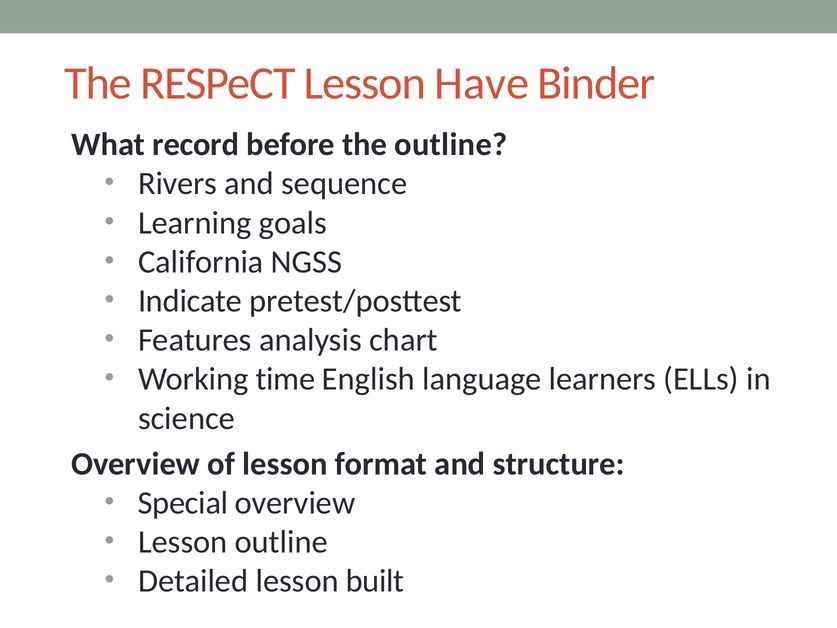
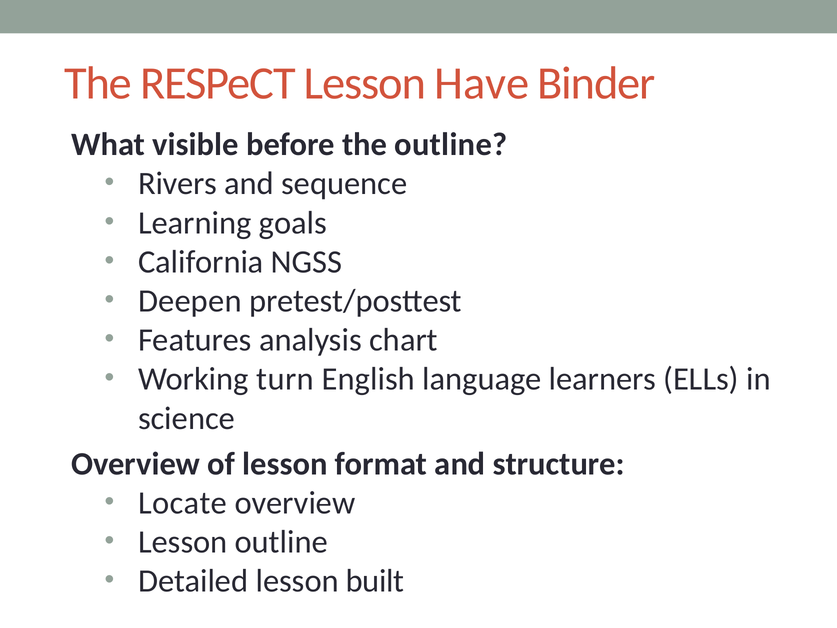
record: record -> visible (196, 145)
Indicate: Indicate -> Deepen (190, 301)
time: time -> turn (285, 379)
Special: Special -> Locate (183, 503)
